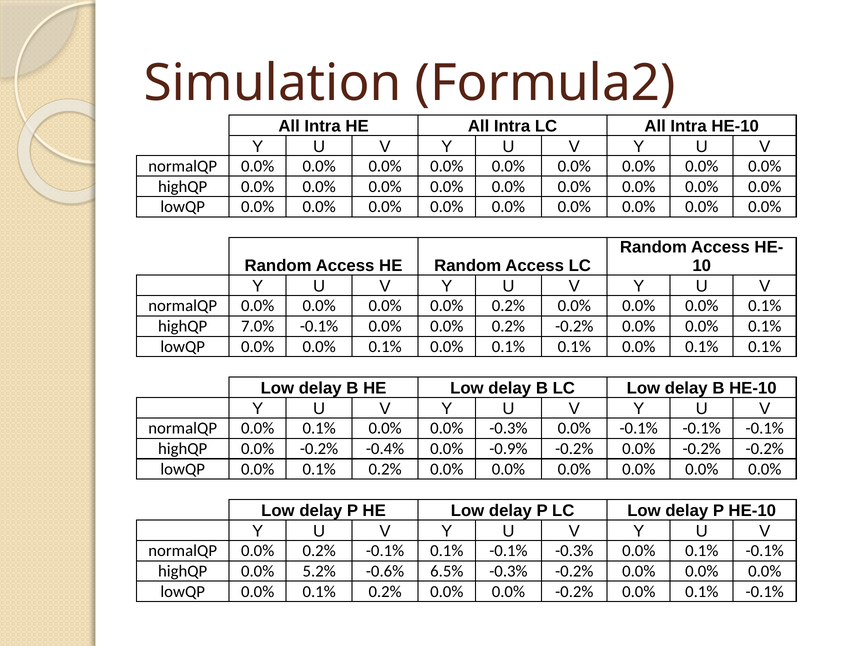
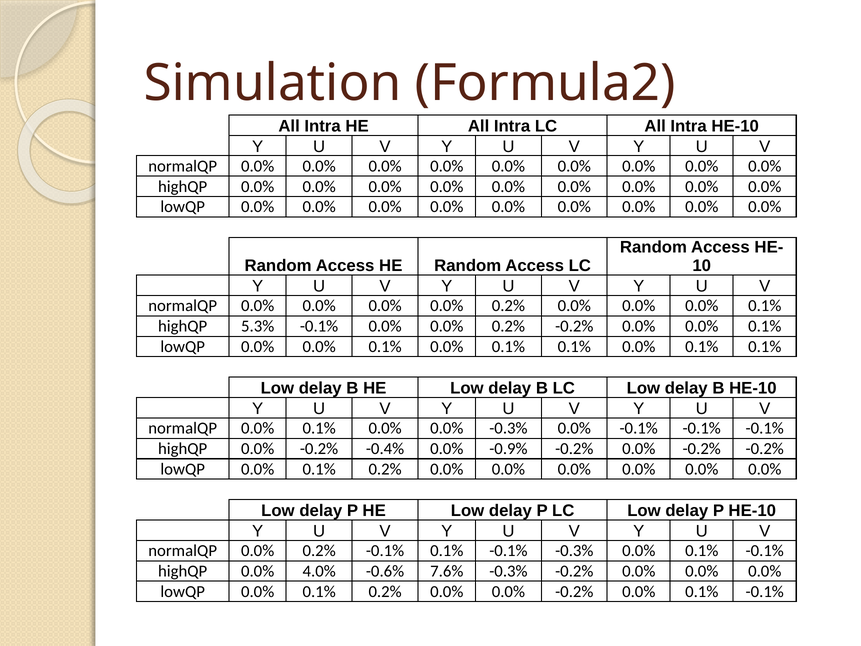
7.0%: 7.0% -> 5.3% (258, 326)
5.2%: 5.2% -> 4.0% (319, 571)
6.5%: 6.5% -> 7.6% (447, 571)
